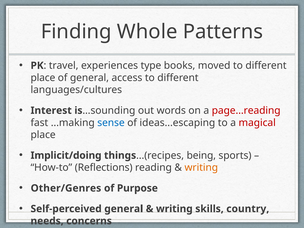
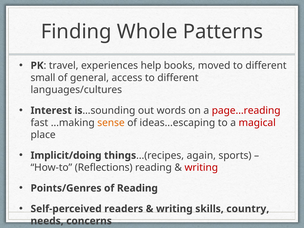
type: type -> help (151, 66)
place: place -> small (43, 78)
sense colour: blue -> orange (111, 123)
being: being -> again (201, 155)
writing colour: orange -> red (201, 168)
Other/Genres: Other/Genres -> Points/Genres (66, 188)
of Purpose: Purpose -> Reading (137, 188)
Self-perceived general: general -> readers (124, 209)
